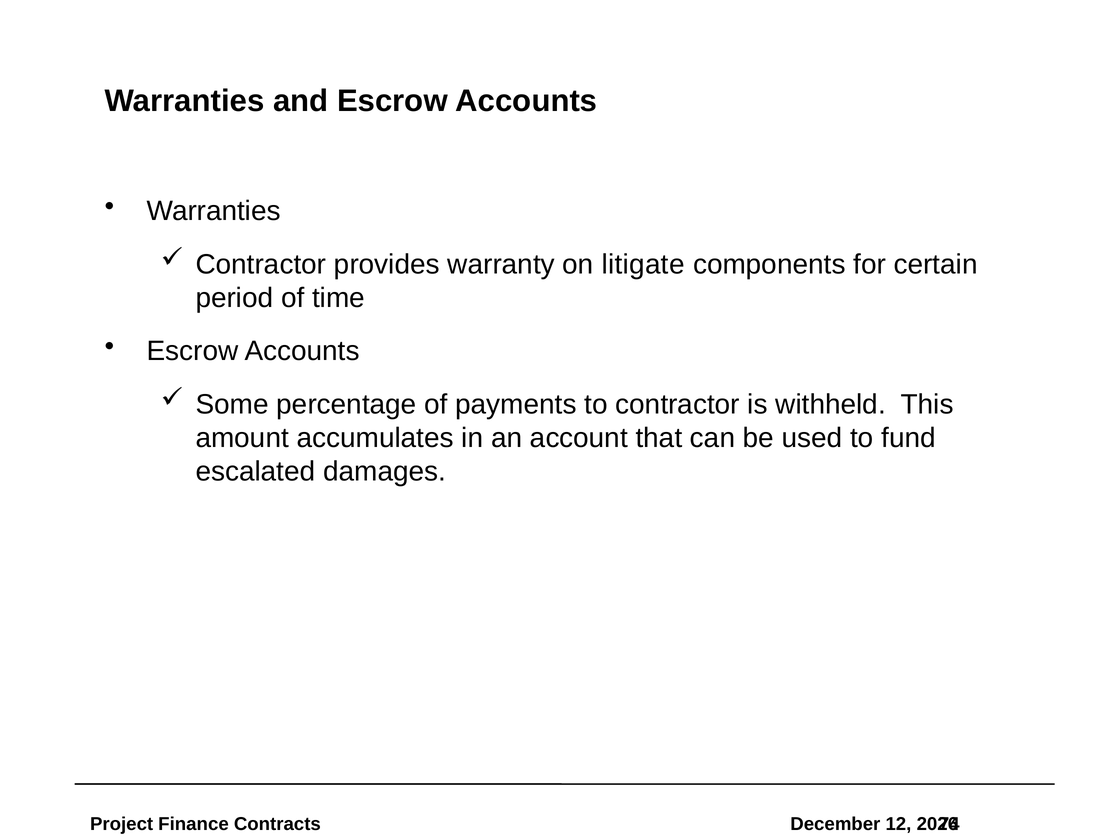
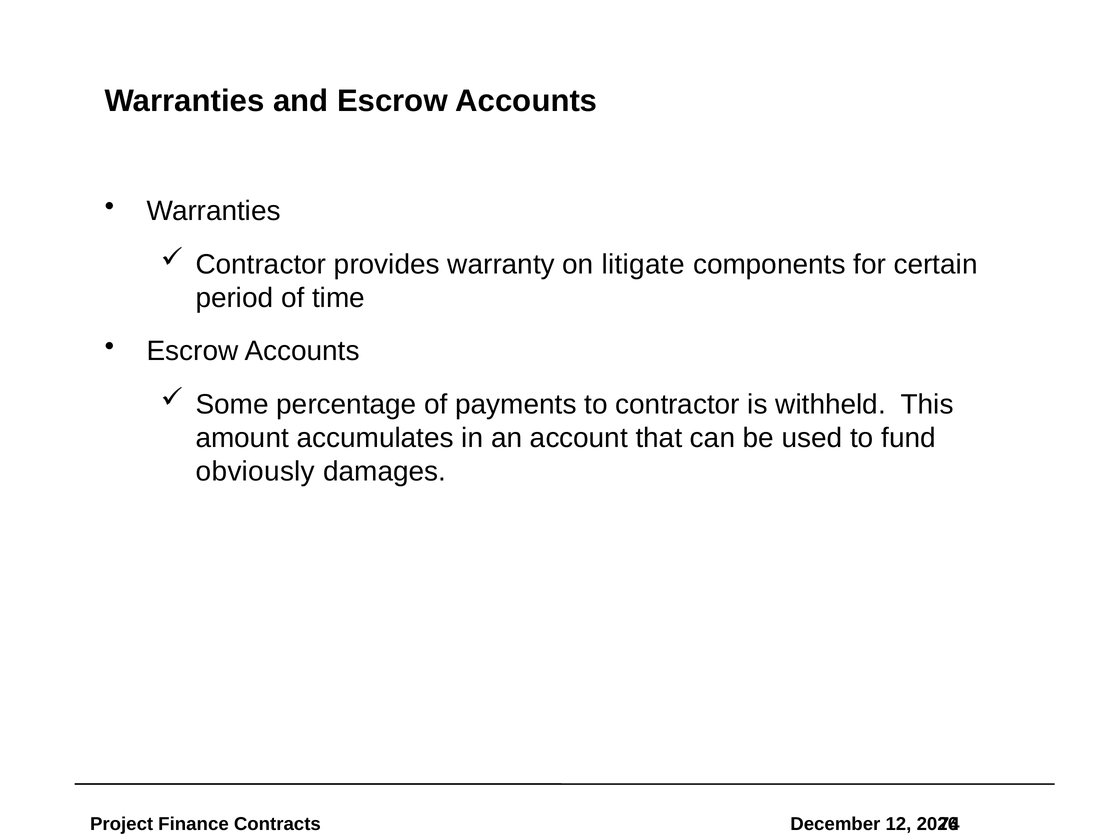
escalated: escalated -> obviously (255, 472)
